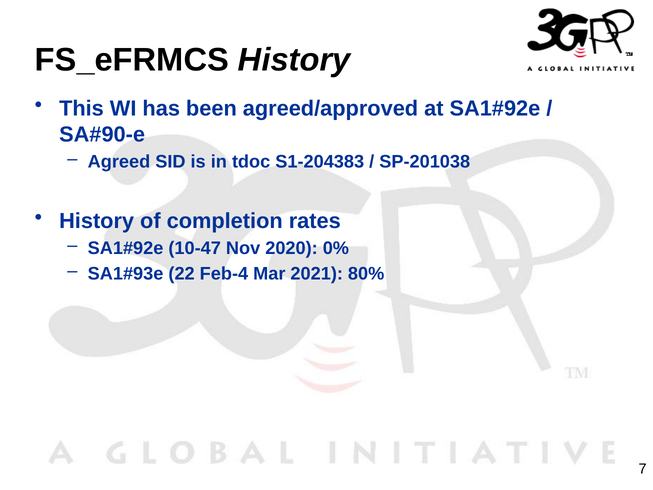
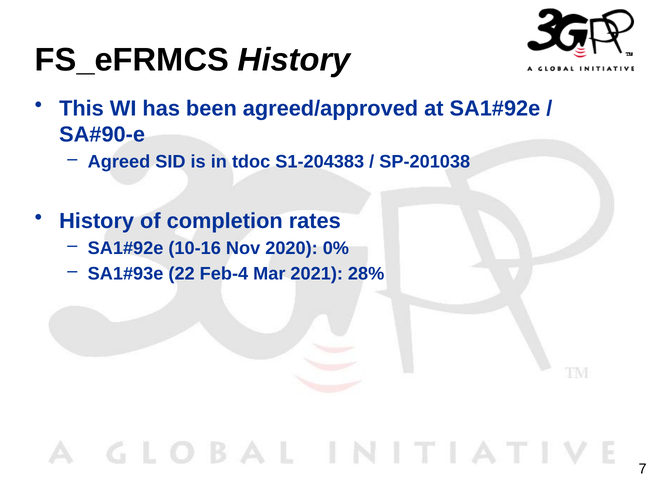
10-47: 10-47 -> 10-16 (195, 248)
80%: 80% -> 28% (366, 273)
